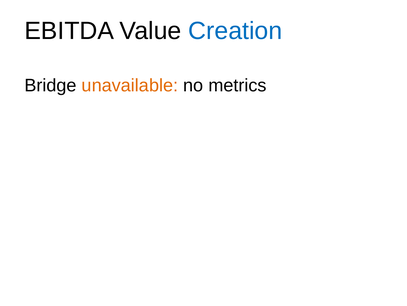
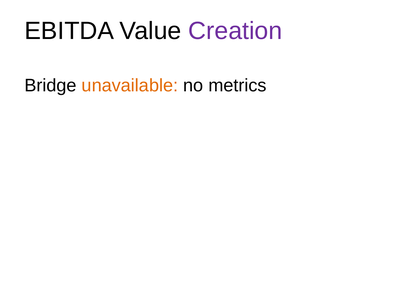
Creation colour: blue -> purple (235, 31)
